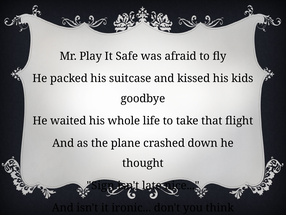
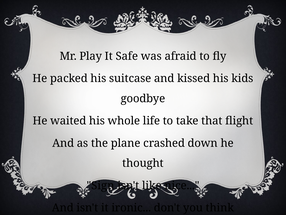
late: late -> like (152, 185)
